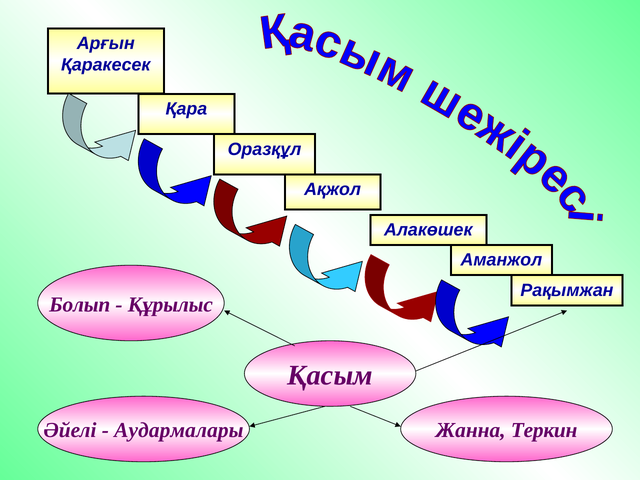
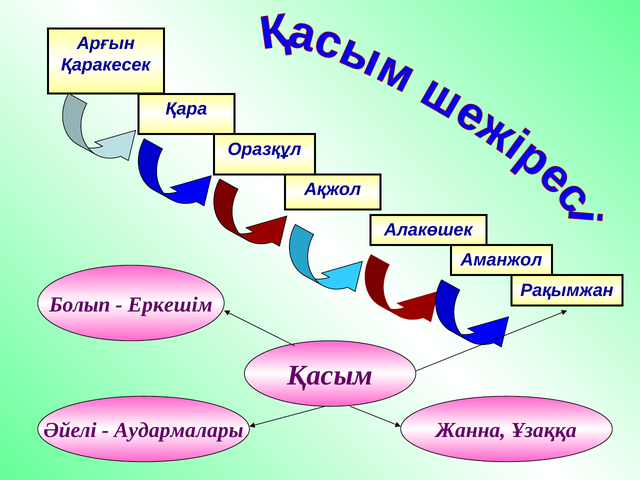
Құрылыс: Құрылыс -> Еркешім (170, 304)
Теркин: Теркин -> Ұзаққа (544, 430)
